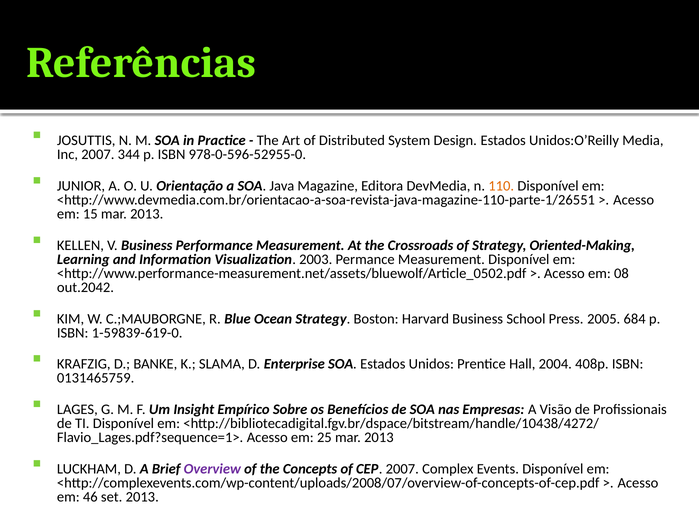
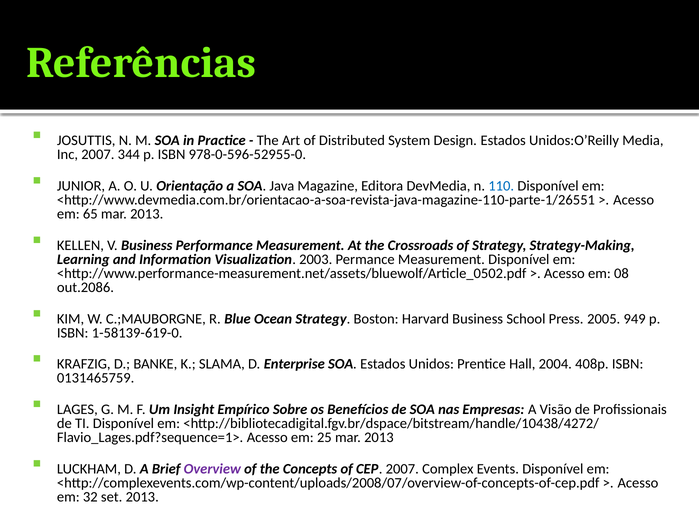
110 colour: orange -> blue (501, 186)
15: 15 -> 65 (90, 214)
Oriented-Making: Oriented-Making -> Strategy-Making (582, 246)
out.2042: out.2042 -> out.2086 (85, 287)
684: 684 -> 949 (635, 319)
1-59839-619-0: 1-59839-619-0 -> 1-58139-619-0 (137, 333)
46: 46 -> 32 (90, 497)
